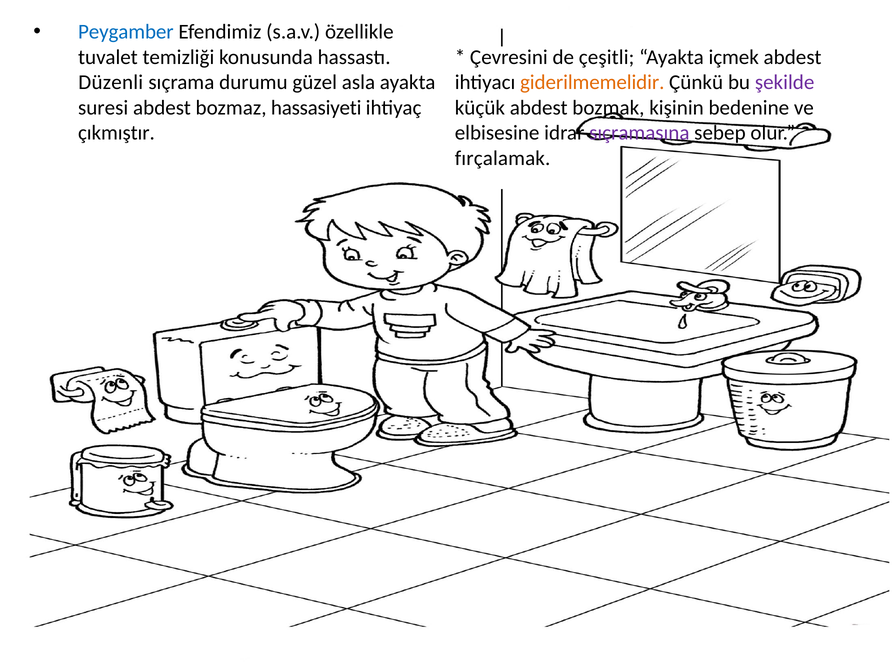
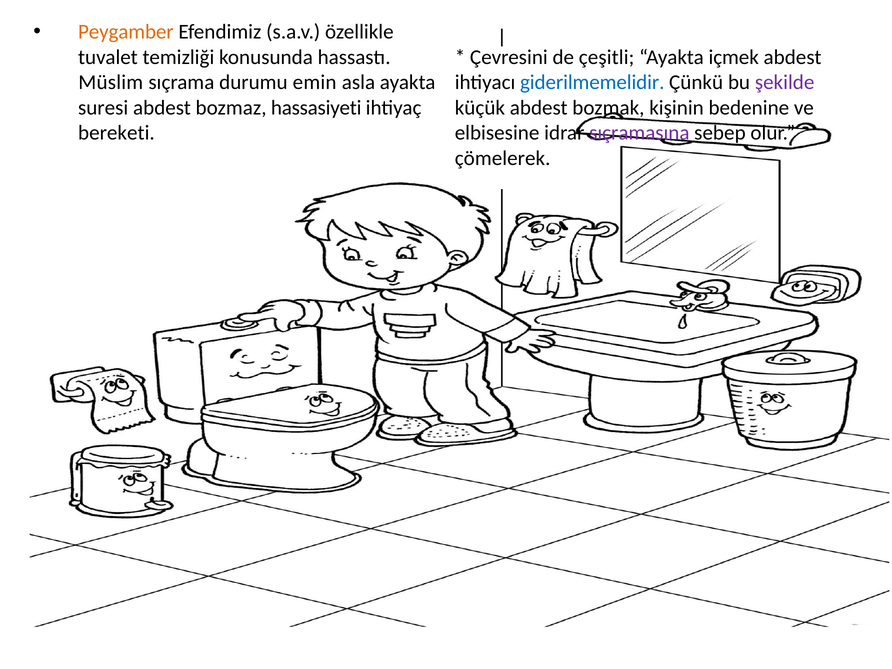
Peygamber colour: blue -> orange (126, 32)
Düzenli: Düzenli -> Müslim (111, 82)
güzel: güzel -> emin (315, 82)
giderilmemelidir colour: orange -> blue (592, 82)
çıkmıştır: çıkmıştır -> bereketi (116, 133)
fırçalamak: fırçalamak -> çömelerek (503, 158)
